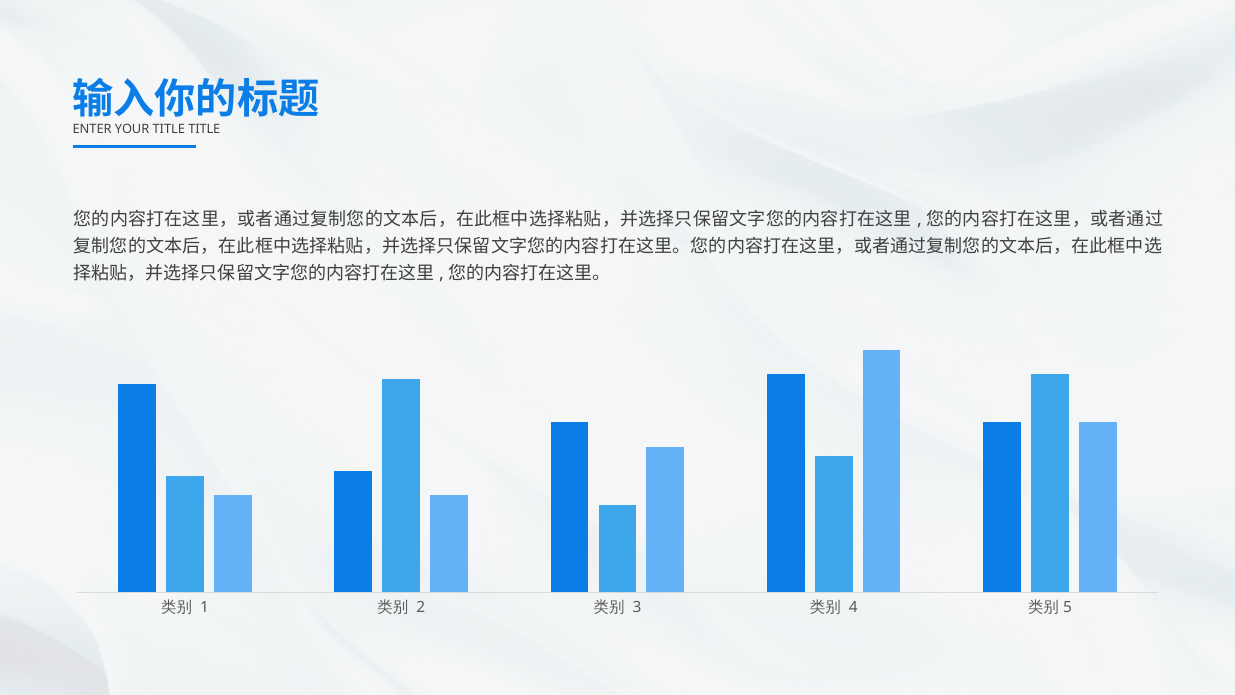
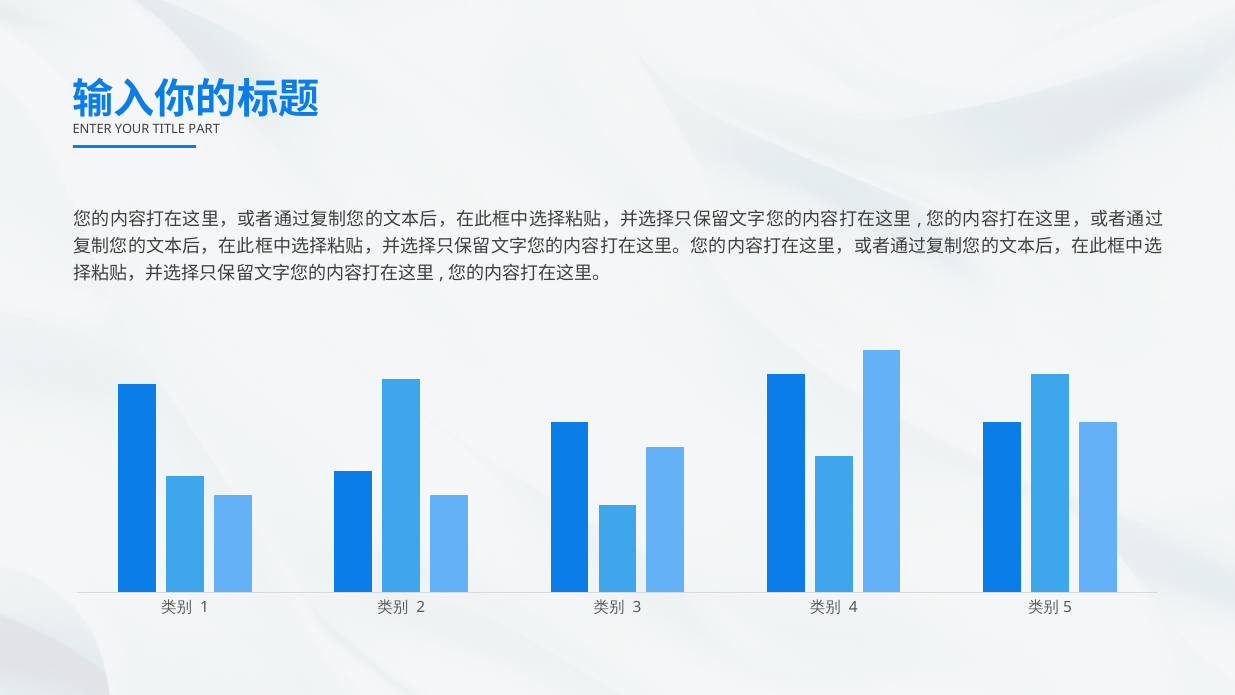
TITLE TITLE: TITLE -> PART (204, 130)
